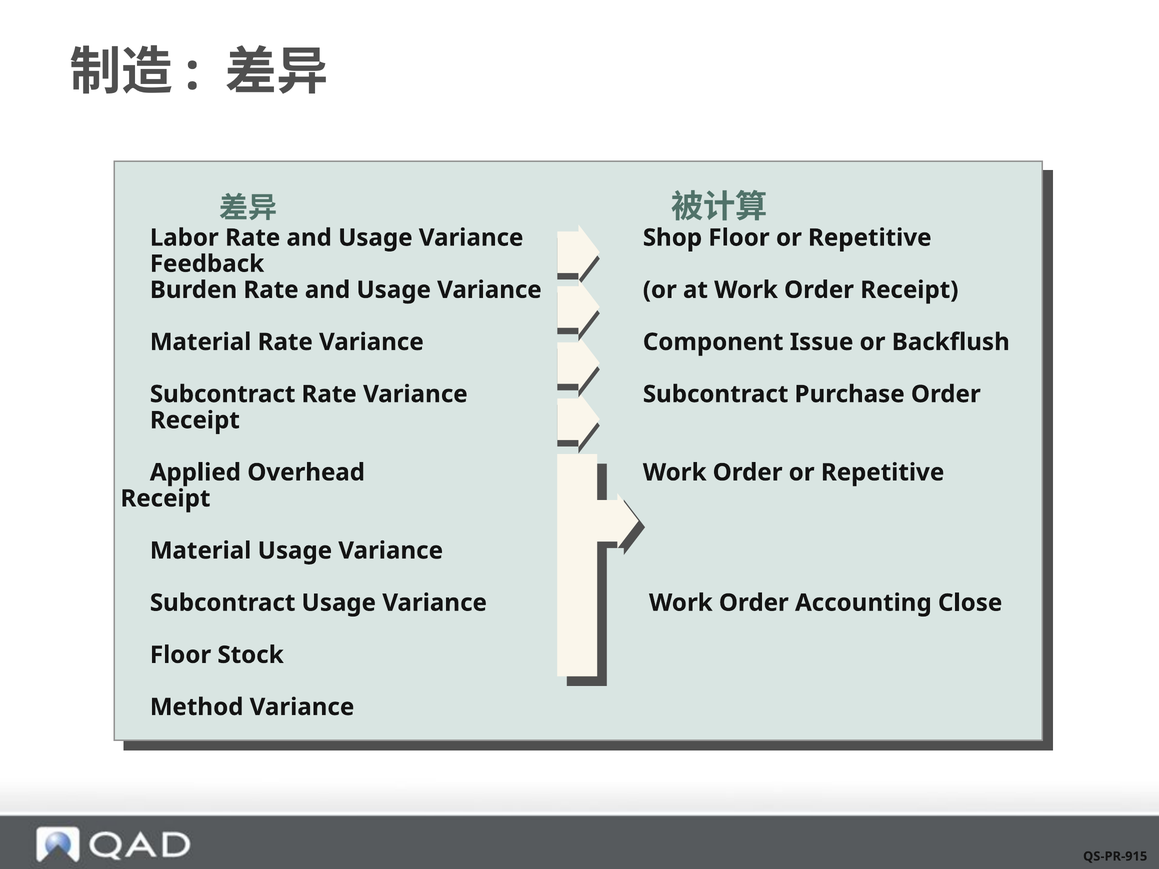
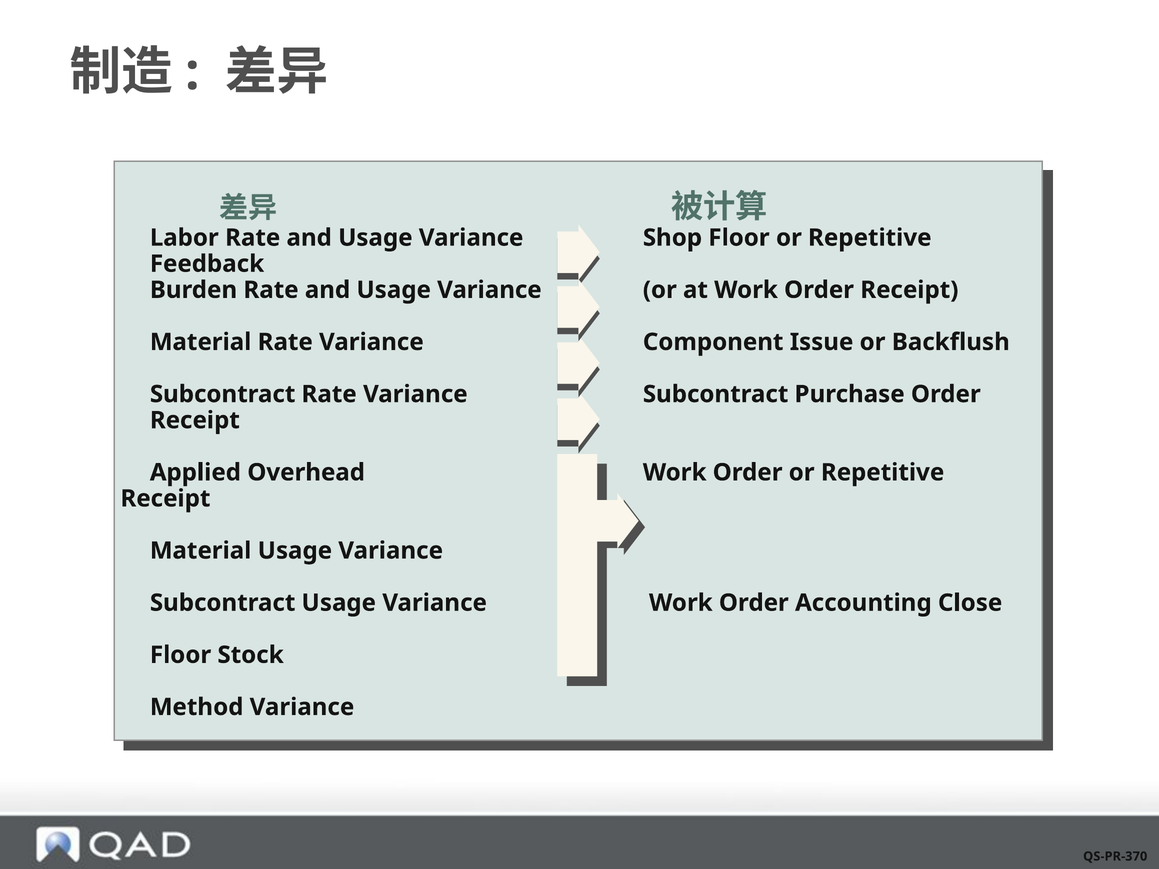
QS-PR-915: QS-PR-915 -> QS-PR-370 (1115, 857)
